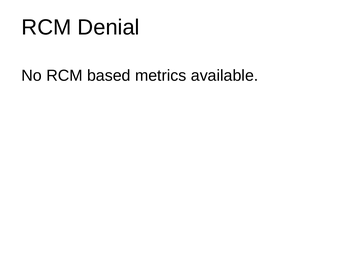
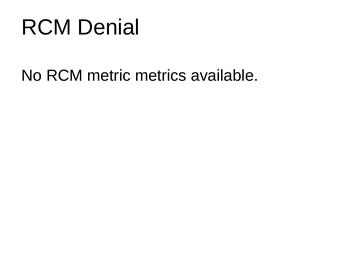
based: based -> metric (109, 75)
